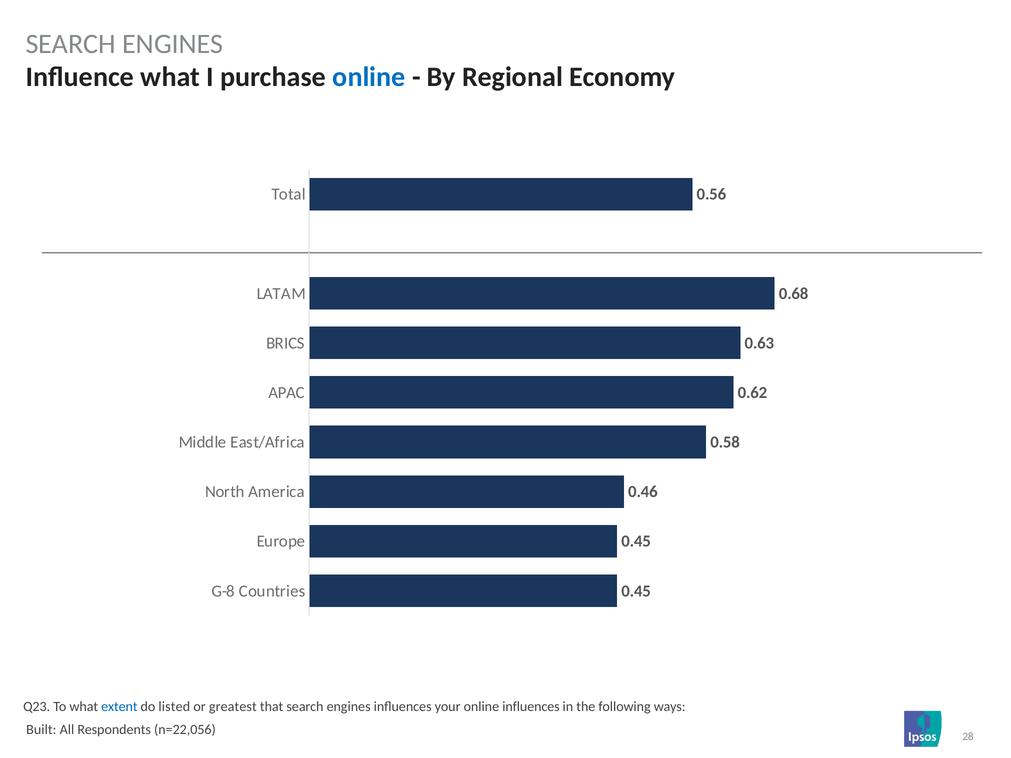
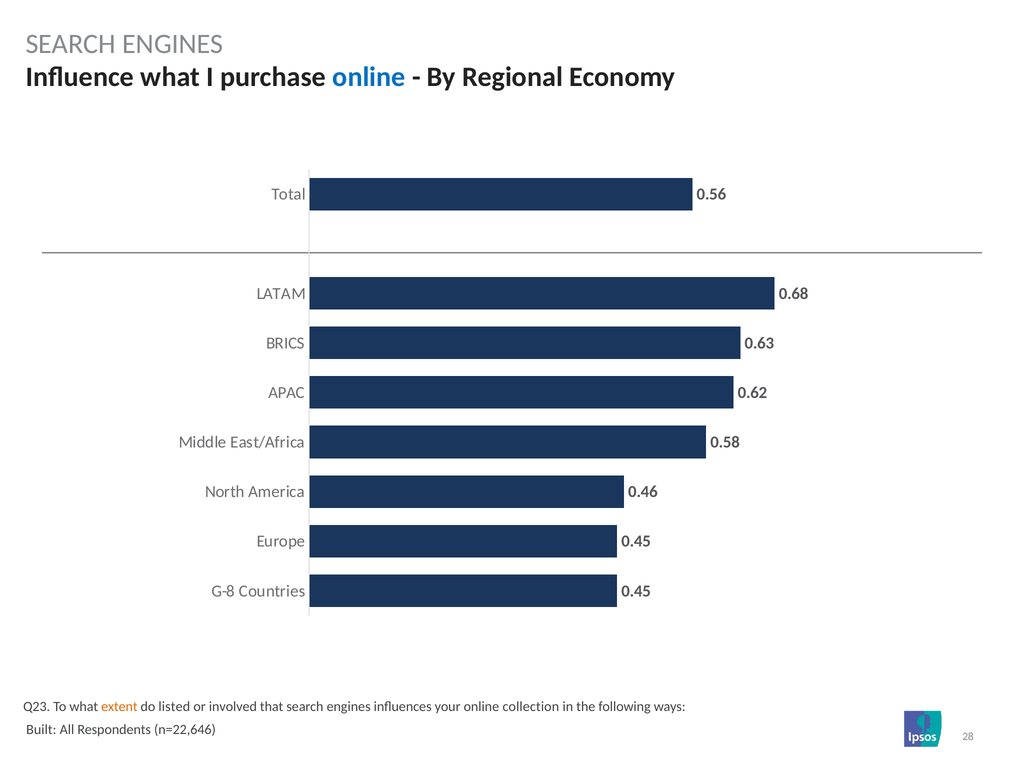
extent colour: blue -> orange (119, 707)
greatest: greatest -> involved (233, 707)
online influences: influences -> collection (531, 707)
n=22,056: n=22,056 -> n=22,646 (185, 730)
